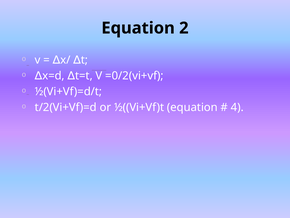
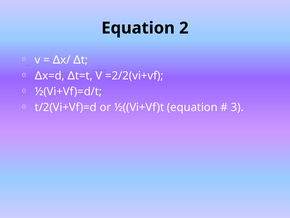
=0/2(vi+vf: =0/2(vi+vf -> =2/2(vi+vf (134, 76)
4: 4 -> 3 (237, 107)
